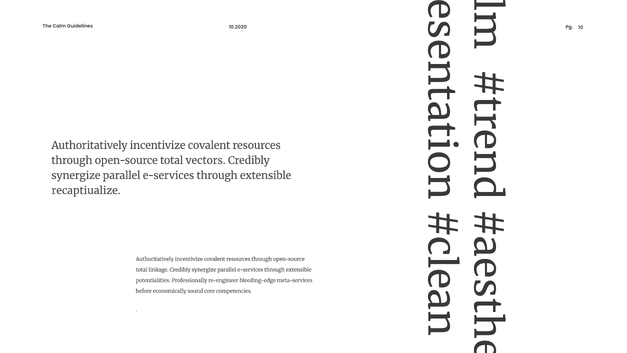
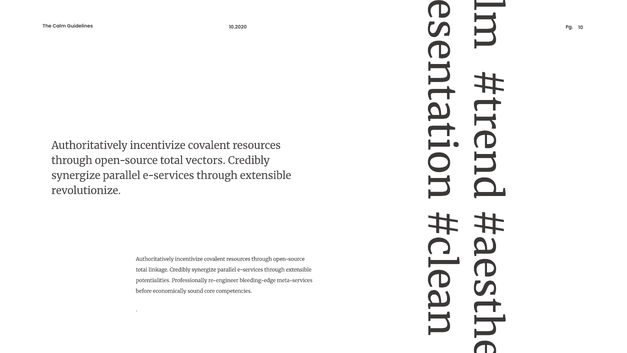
recaptiualize: recaptiualize -> revolutionize (86, 190)
